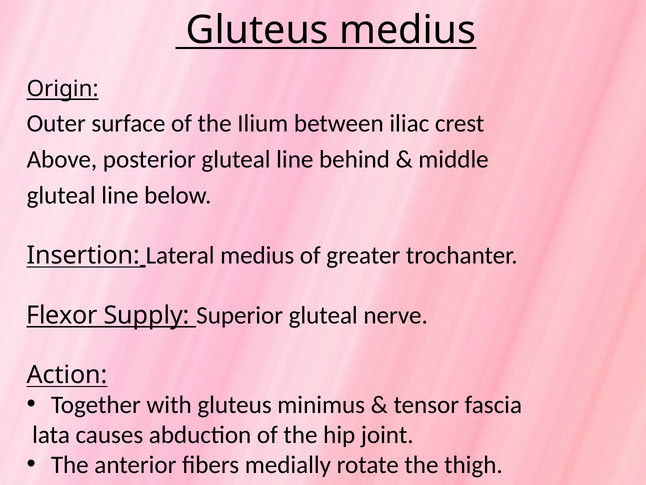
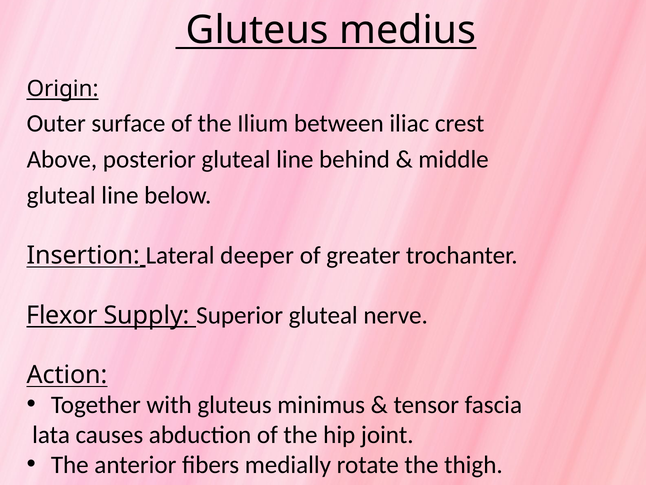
Lateral medius: medius -> deeper (257, 255)
